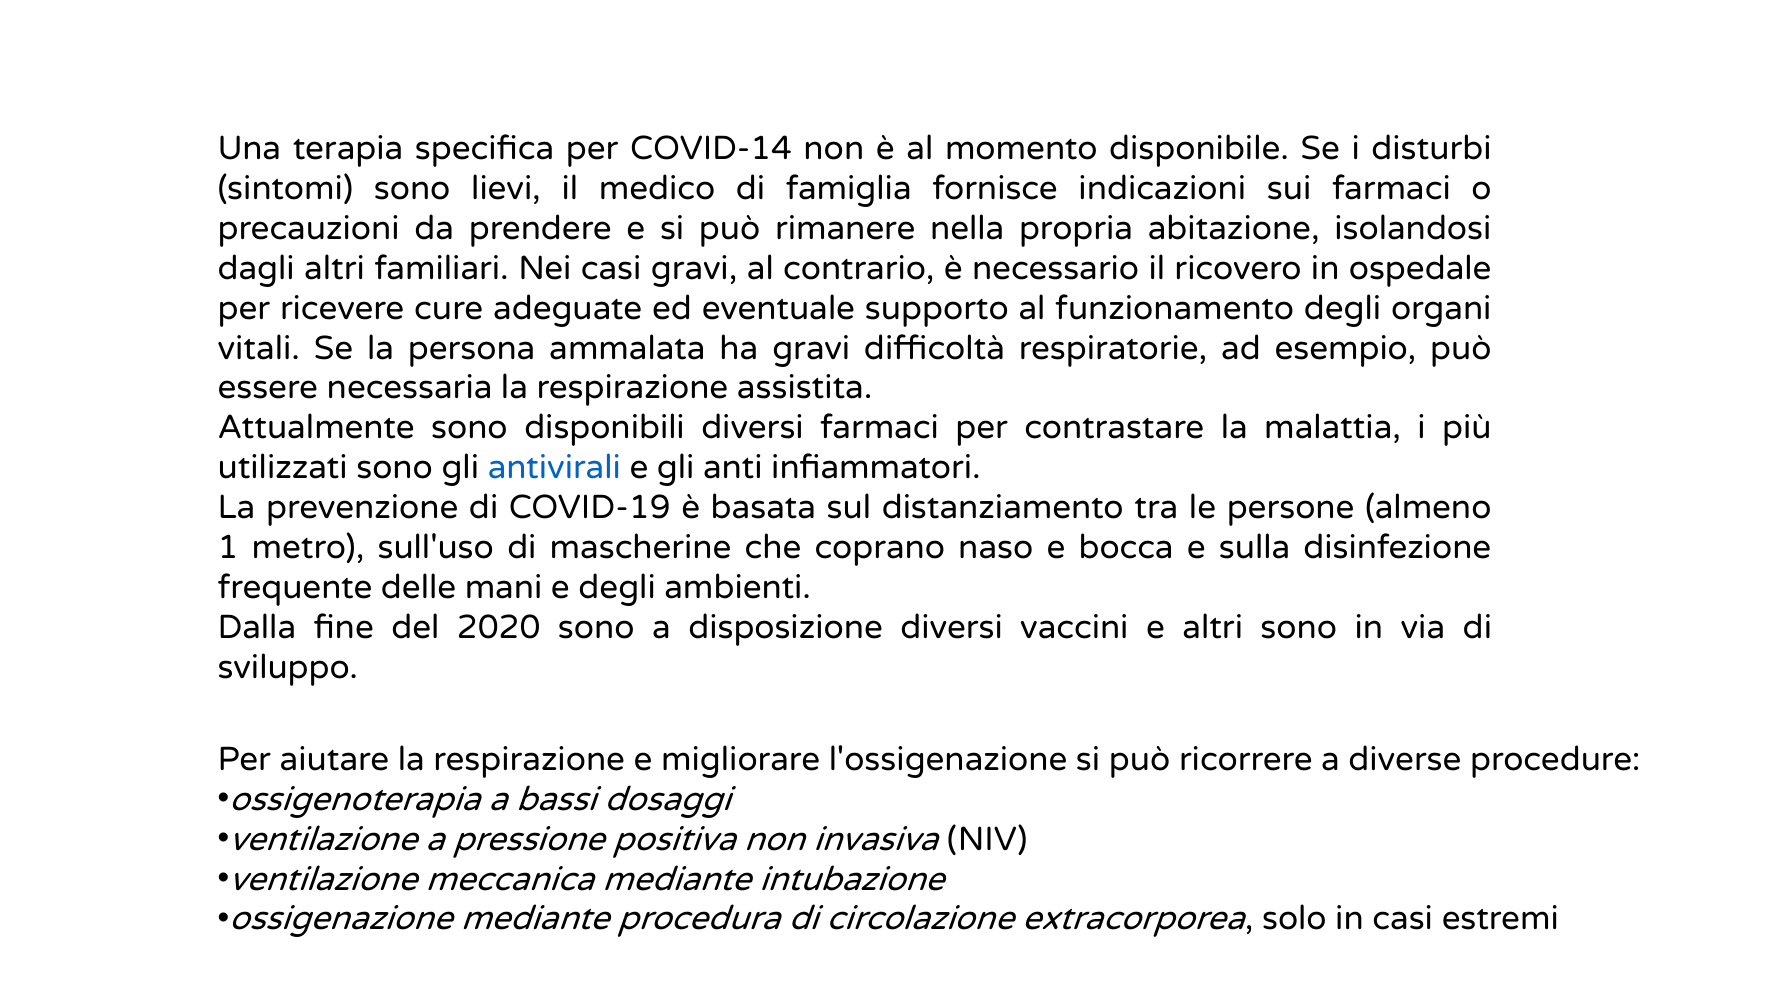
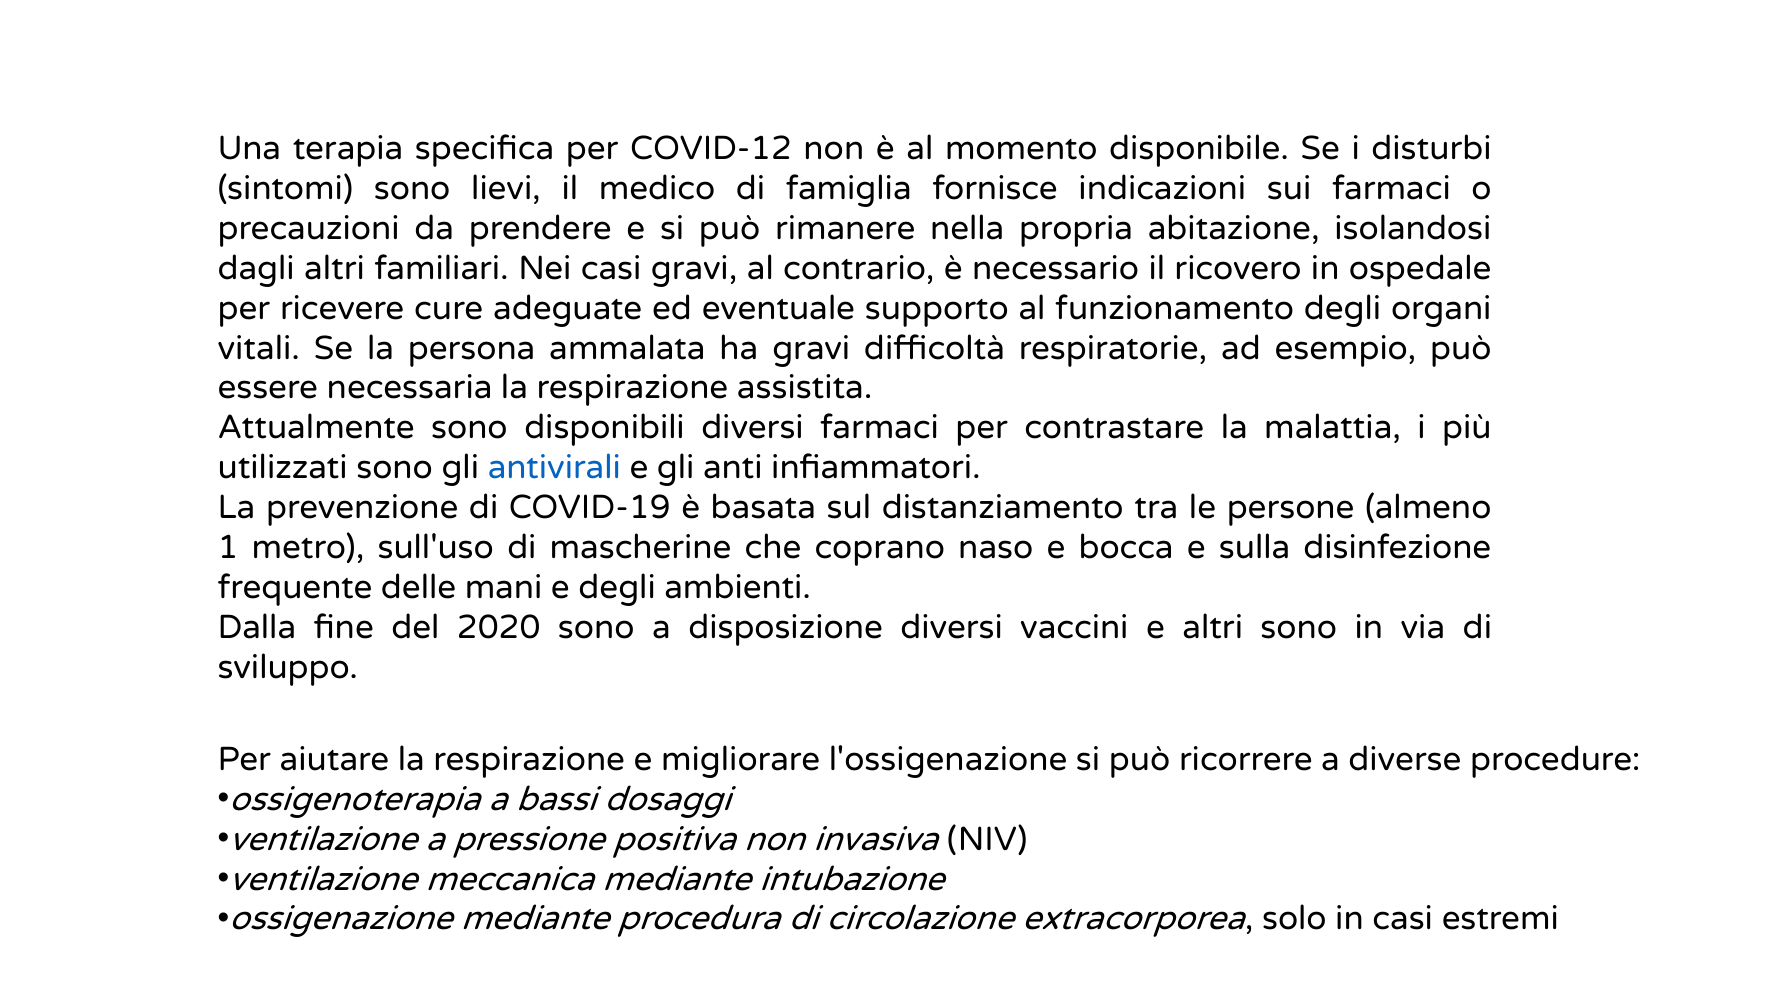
COVID-14: COVID-14 -> COVID-12 (711, 148)
